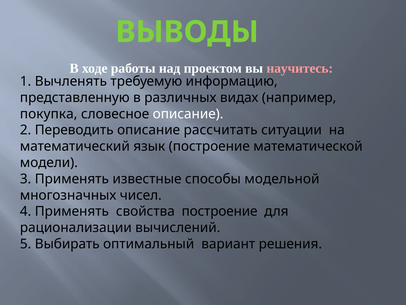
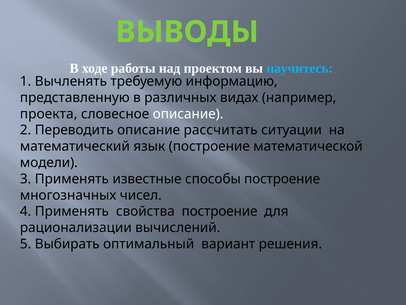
научитесь colour: pink -> light blue (300, 68)
покупка: покупка -> проекта (49, 114)
способы модельной: модельной -> построение (282, 179)
